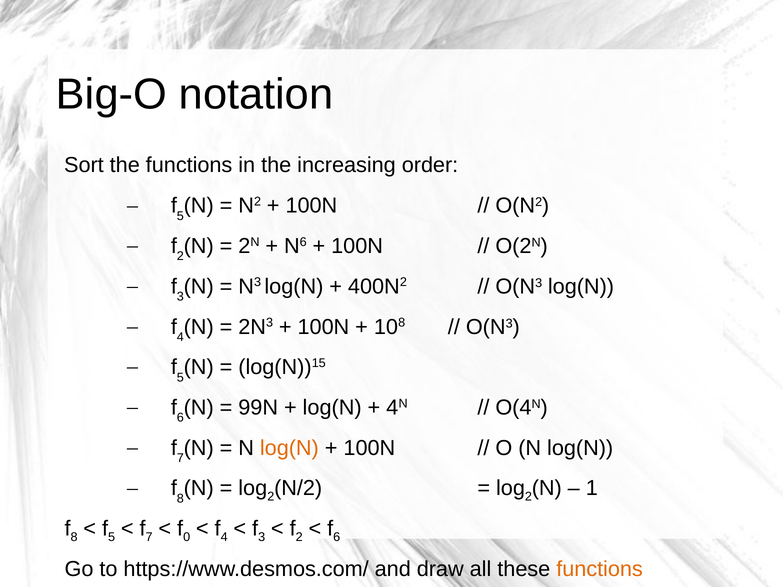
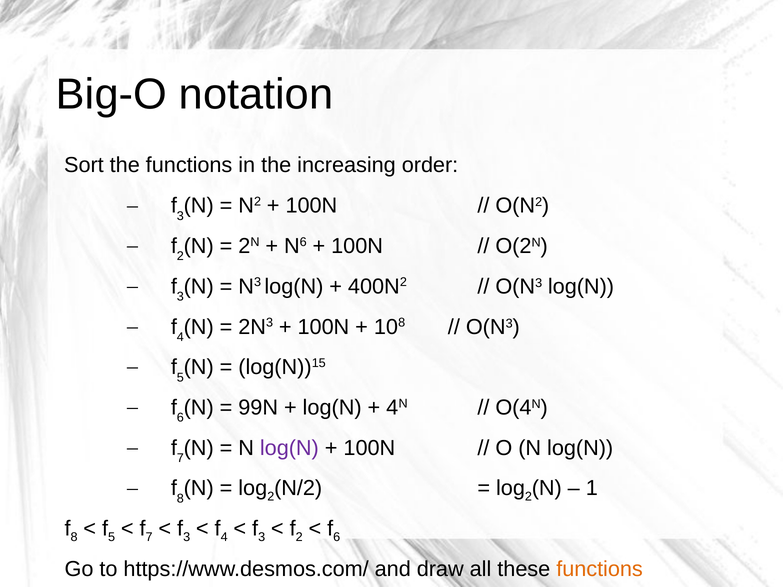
5: 5 -> 3 (180, 216)
log(N colour: orange -> purple (289, 448)
0: 0 -> 3 (187, 537)
